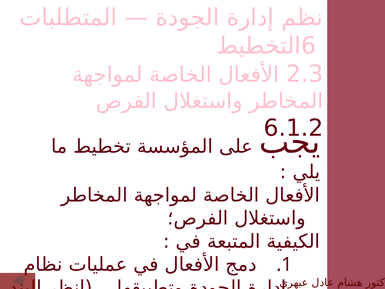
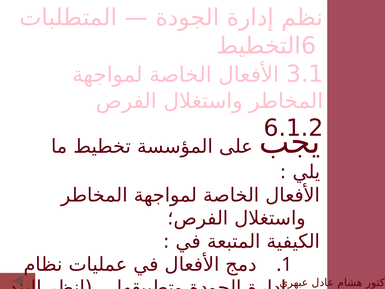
2.3: 2.3 -> 3.1 (305, 74)
